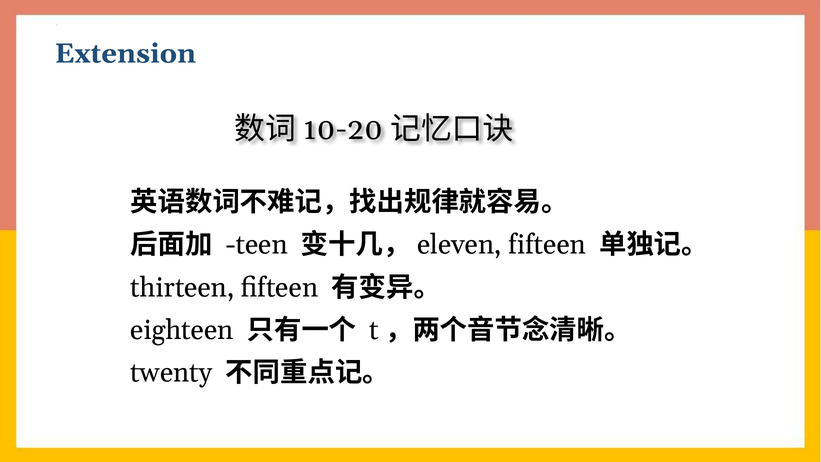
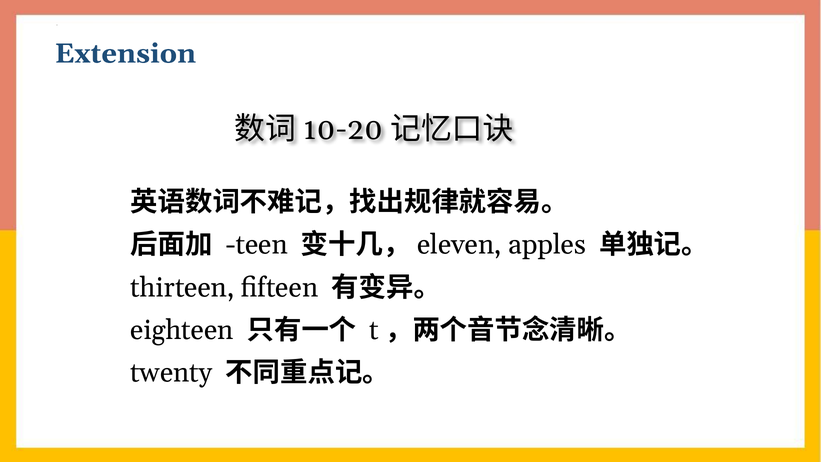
fifteen: fifteen -> apples (547, 245)
